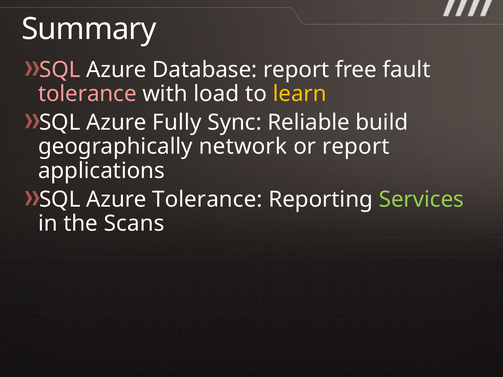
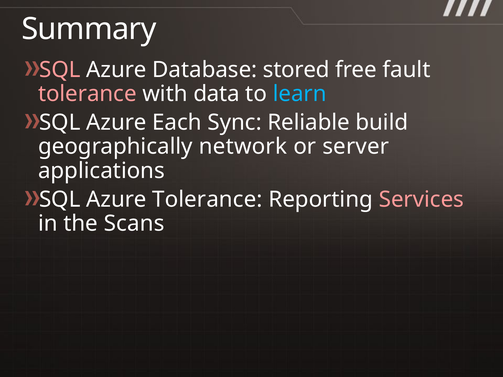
Database report: report -> stored (296, 70)
load: load -> data (217, 94)
learn colour: yellow -> light blue (300, 94)
Fully: Fully -> Each (177, 123)
or report: report -> server (356, 147)
Services colour: light green -> pink (421, 199)
